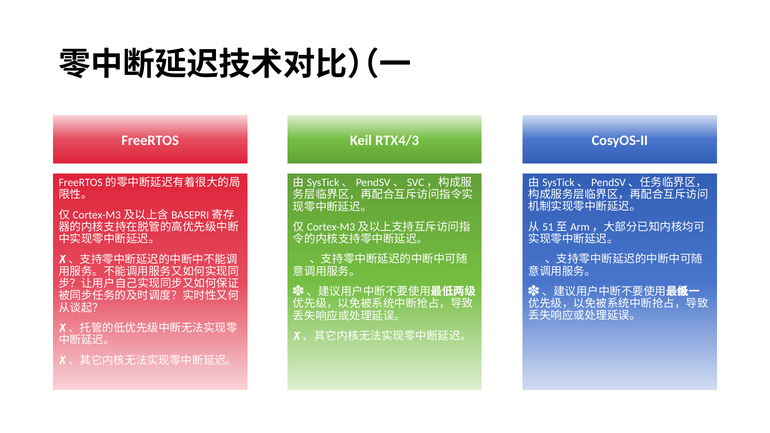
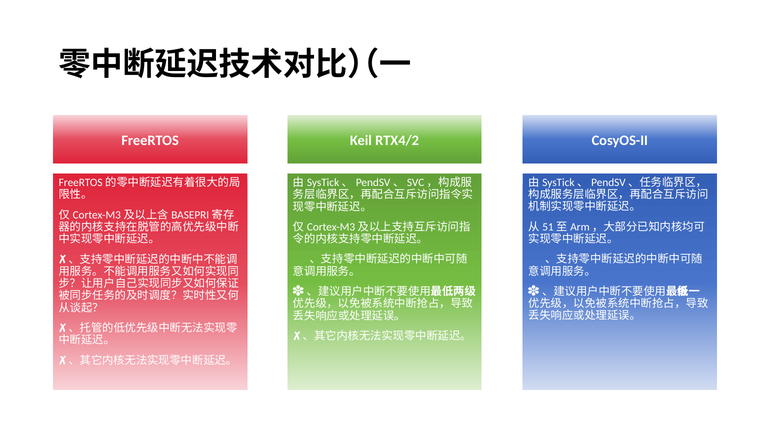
RTX4/3: RTX4/3 -> RTX4/2 (397, 140)
